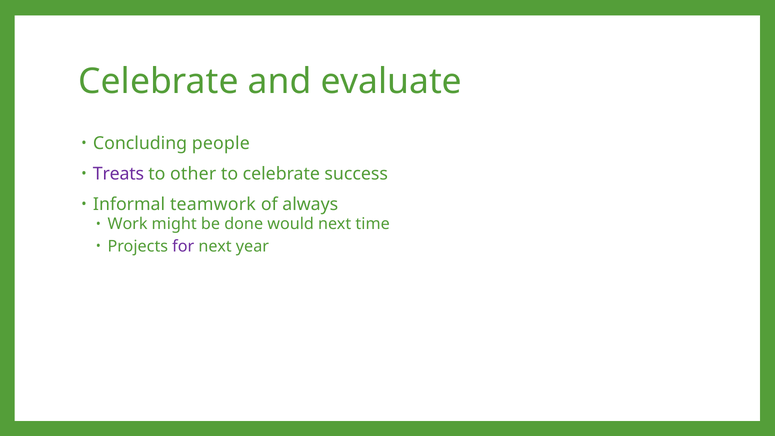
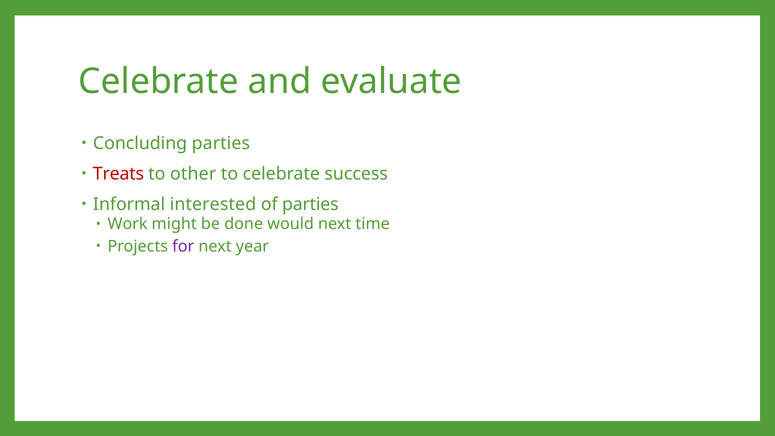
Concluding people: people -> parties (221, 143)
Treats colour: purple -> red (118, 174)
teamwork: teamwork -> interested (213, 204)
of always: always -> parties (310, 204)
